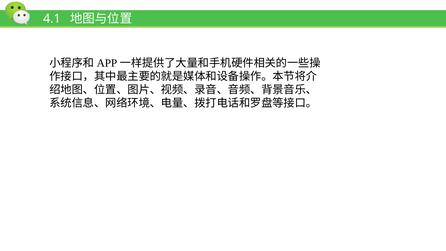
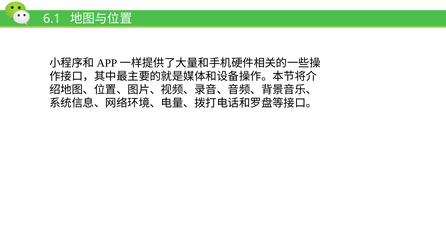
4.1: 4.1 -> 6.1 (52, 19)
